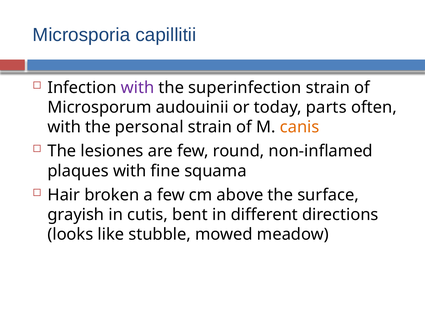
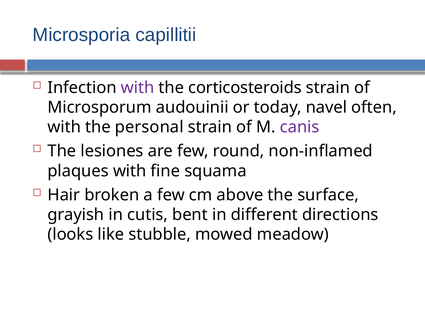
superinfection: superinfection -> corticosteroids (245, 88)
parts: parts -> navel (326, 107)
canis colour: orange -> purple (300, 127)
